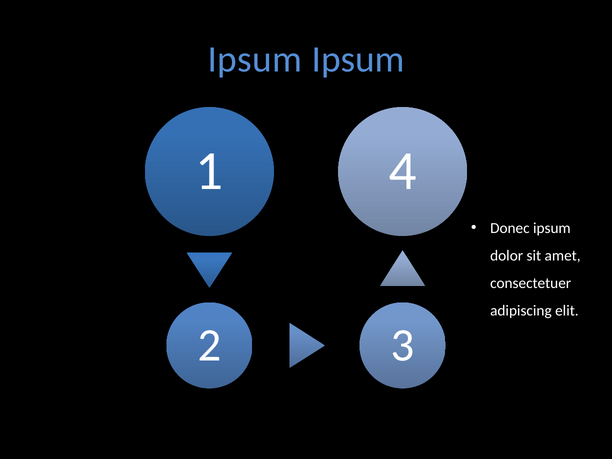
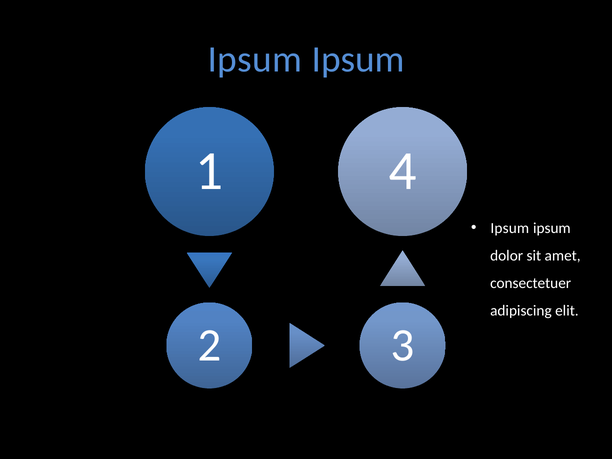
Donec: Donec -> Ipsum (510, 228)
